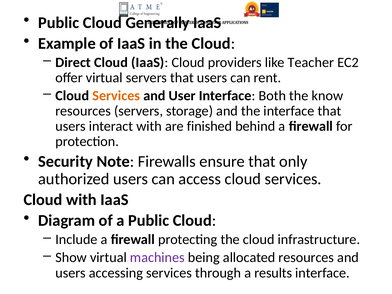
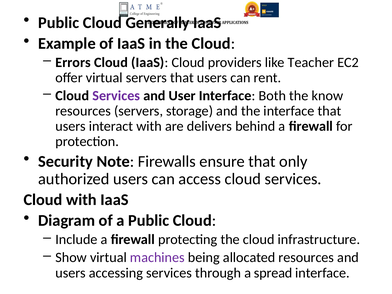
Direct: Direct -> Errors (73, 62)
Services colour: orange -> purple (116, 96)
finished: finished -> delivers (209, 126)
results: results -> spread (273, 273)
